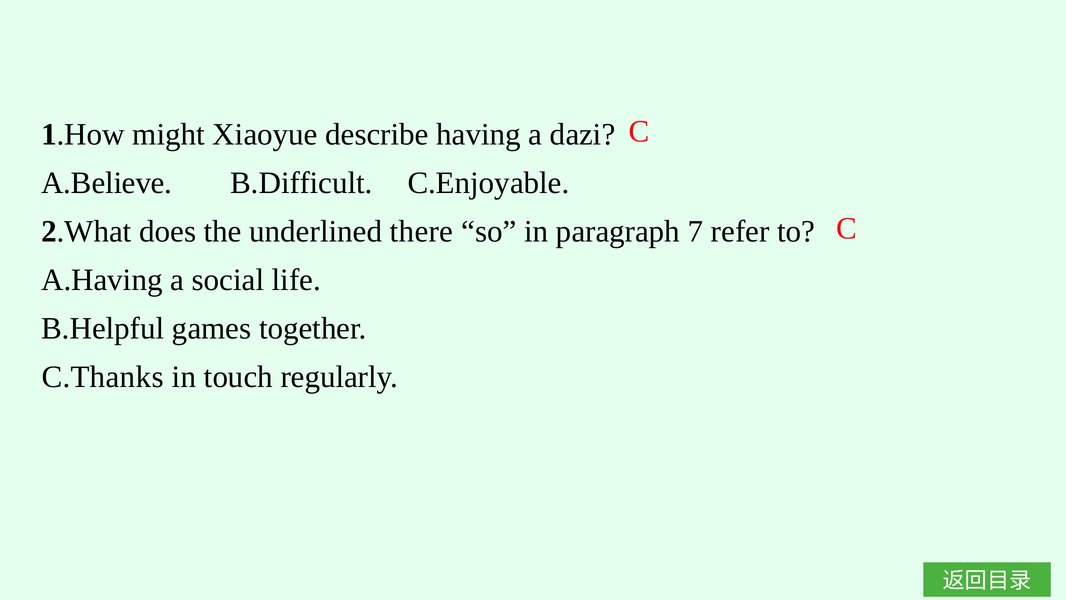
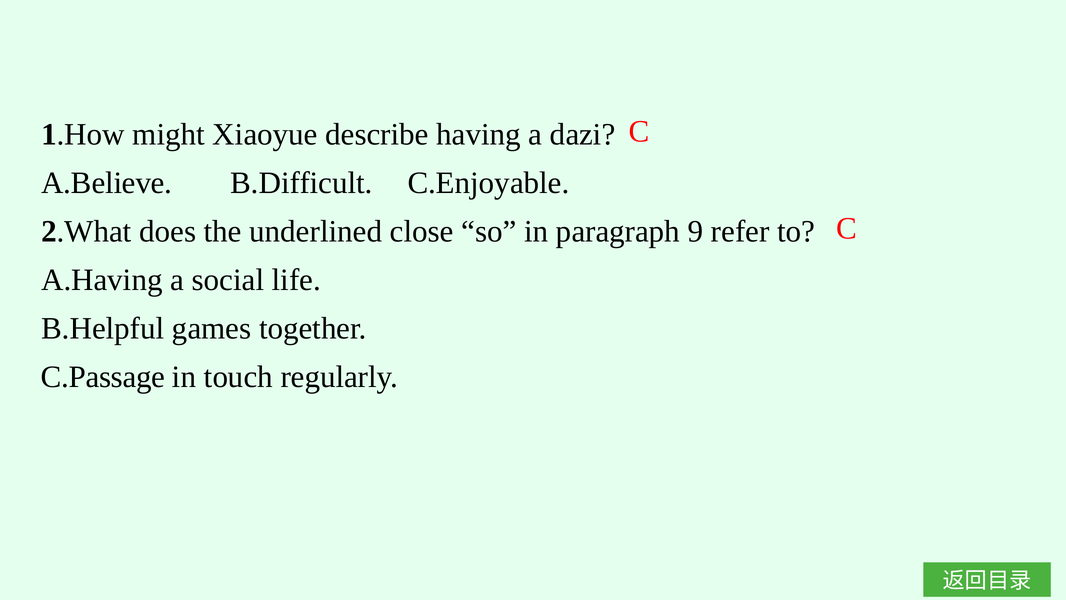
there: there -> close (422, 231)
7: 7 -> 9 (695, 231)
C.Thanks: C.Thanks -> C.Passage (103, 377)
